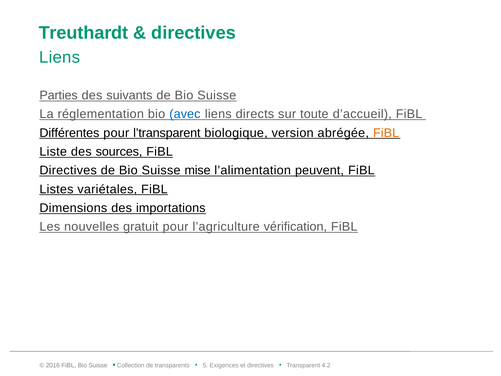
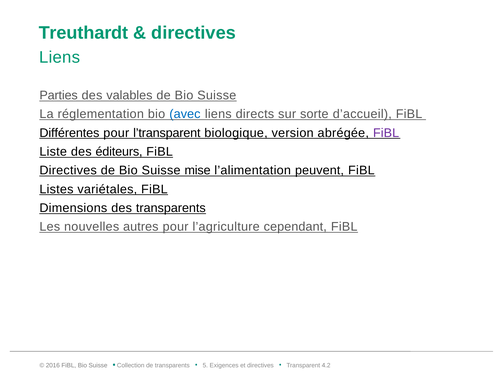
suivants: suivants -> valables (129, 95)
toute: toute -> sorte (314, 114)
FiBL colour: orange -> purple (386, 133)
sources: sources -> éditeurs (119, 152)
des importations: importations -> transparents (171, 208)
gratuit: gratuit -> autres (141, 227)
vérification: vérification -> cependant (295, 227)
